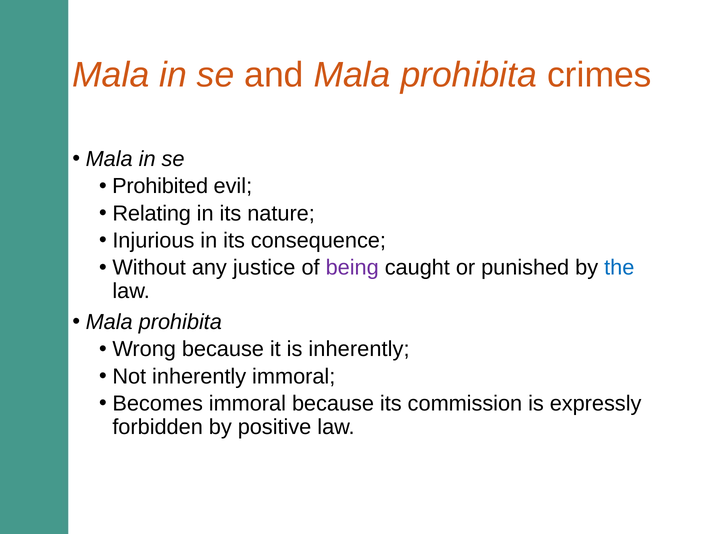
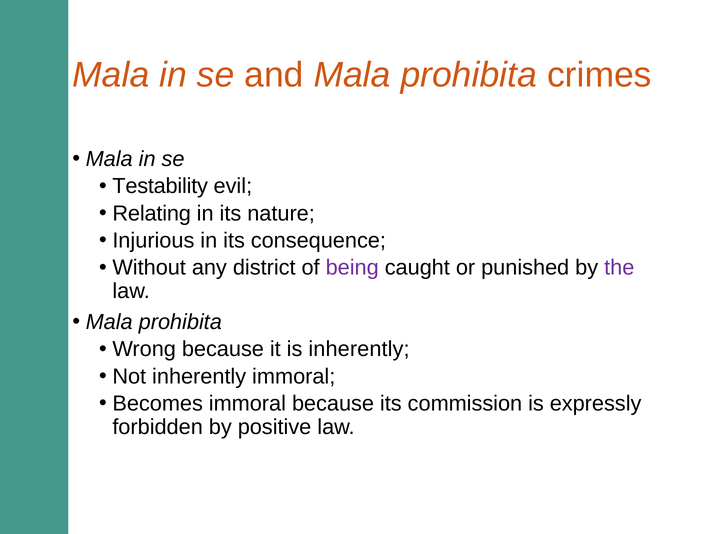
Prohibited: Prohibited -> Testability (160, 186)
justice: justice -> district (264, 268)
the colour: blue -> purple (619, 268)
